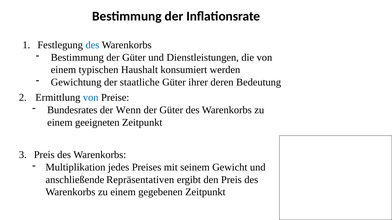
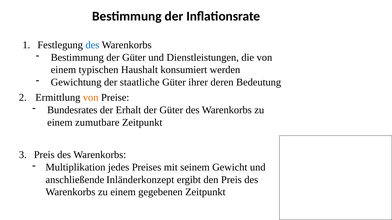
von colour: blue -> orange (91, 98)
Wenn: Wenn -> Erhalt (128, 110)
geeigneten: geeigneten -> zumutbare (97, 123)
Repräsentativen: Repräsentativen -> Inländerkonzept (140, 180)
